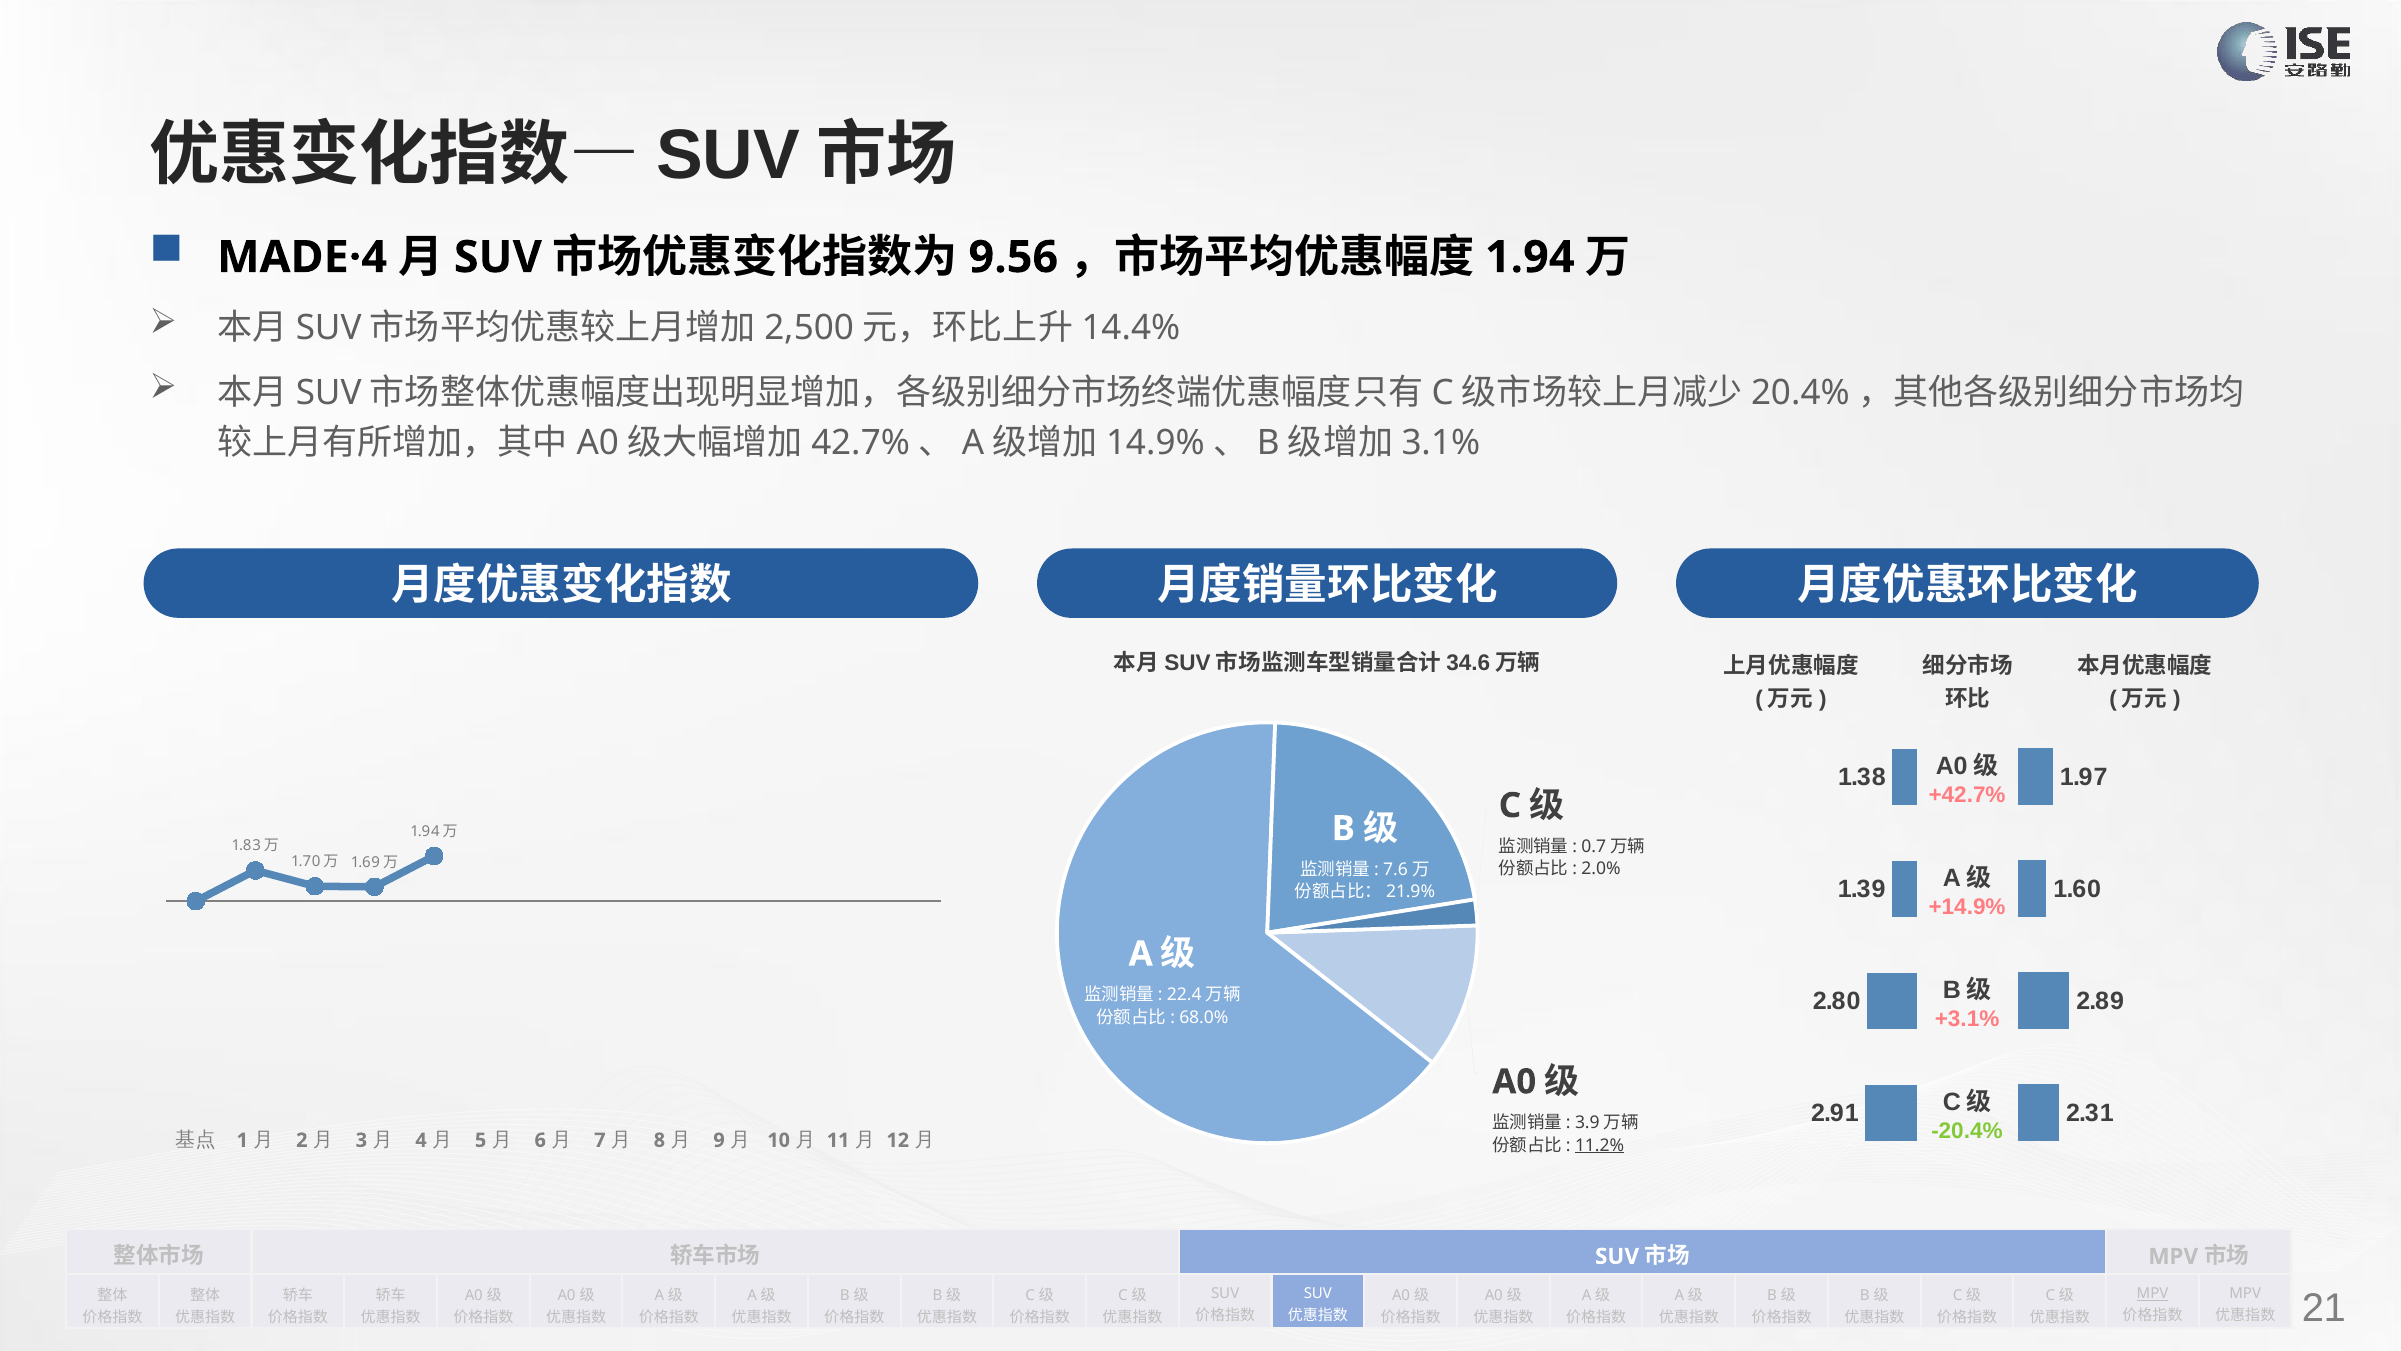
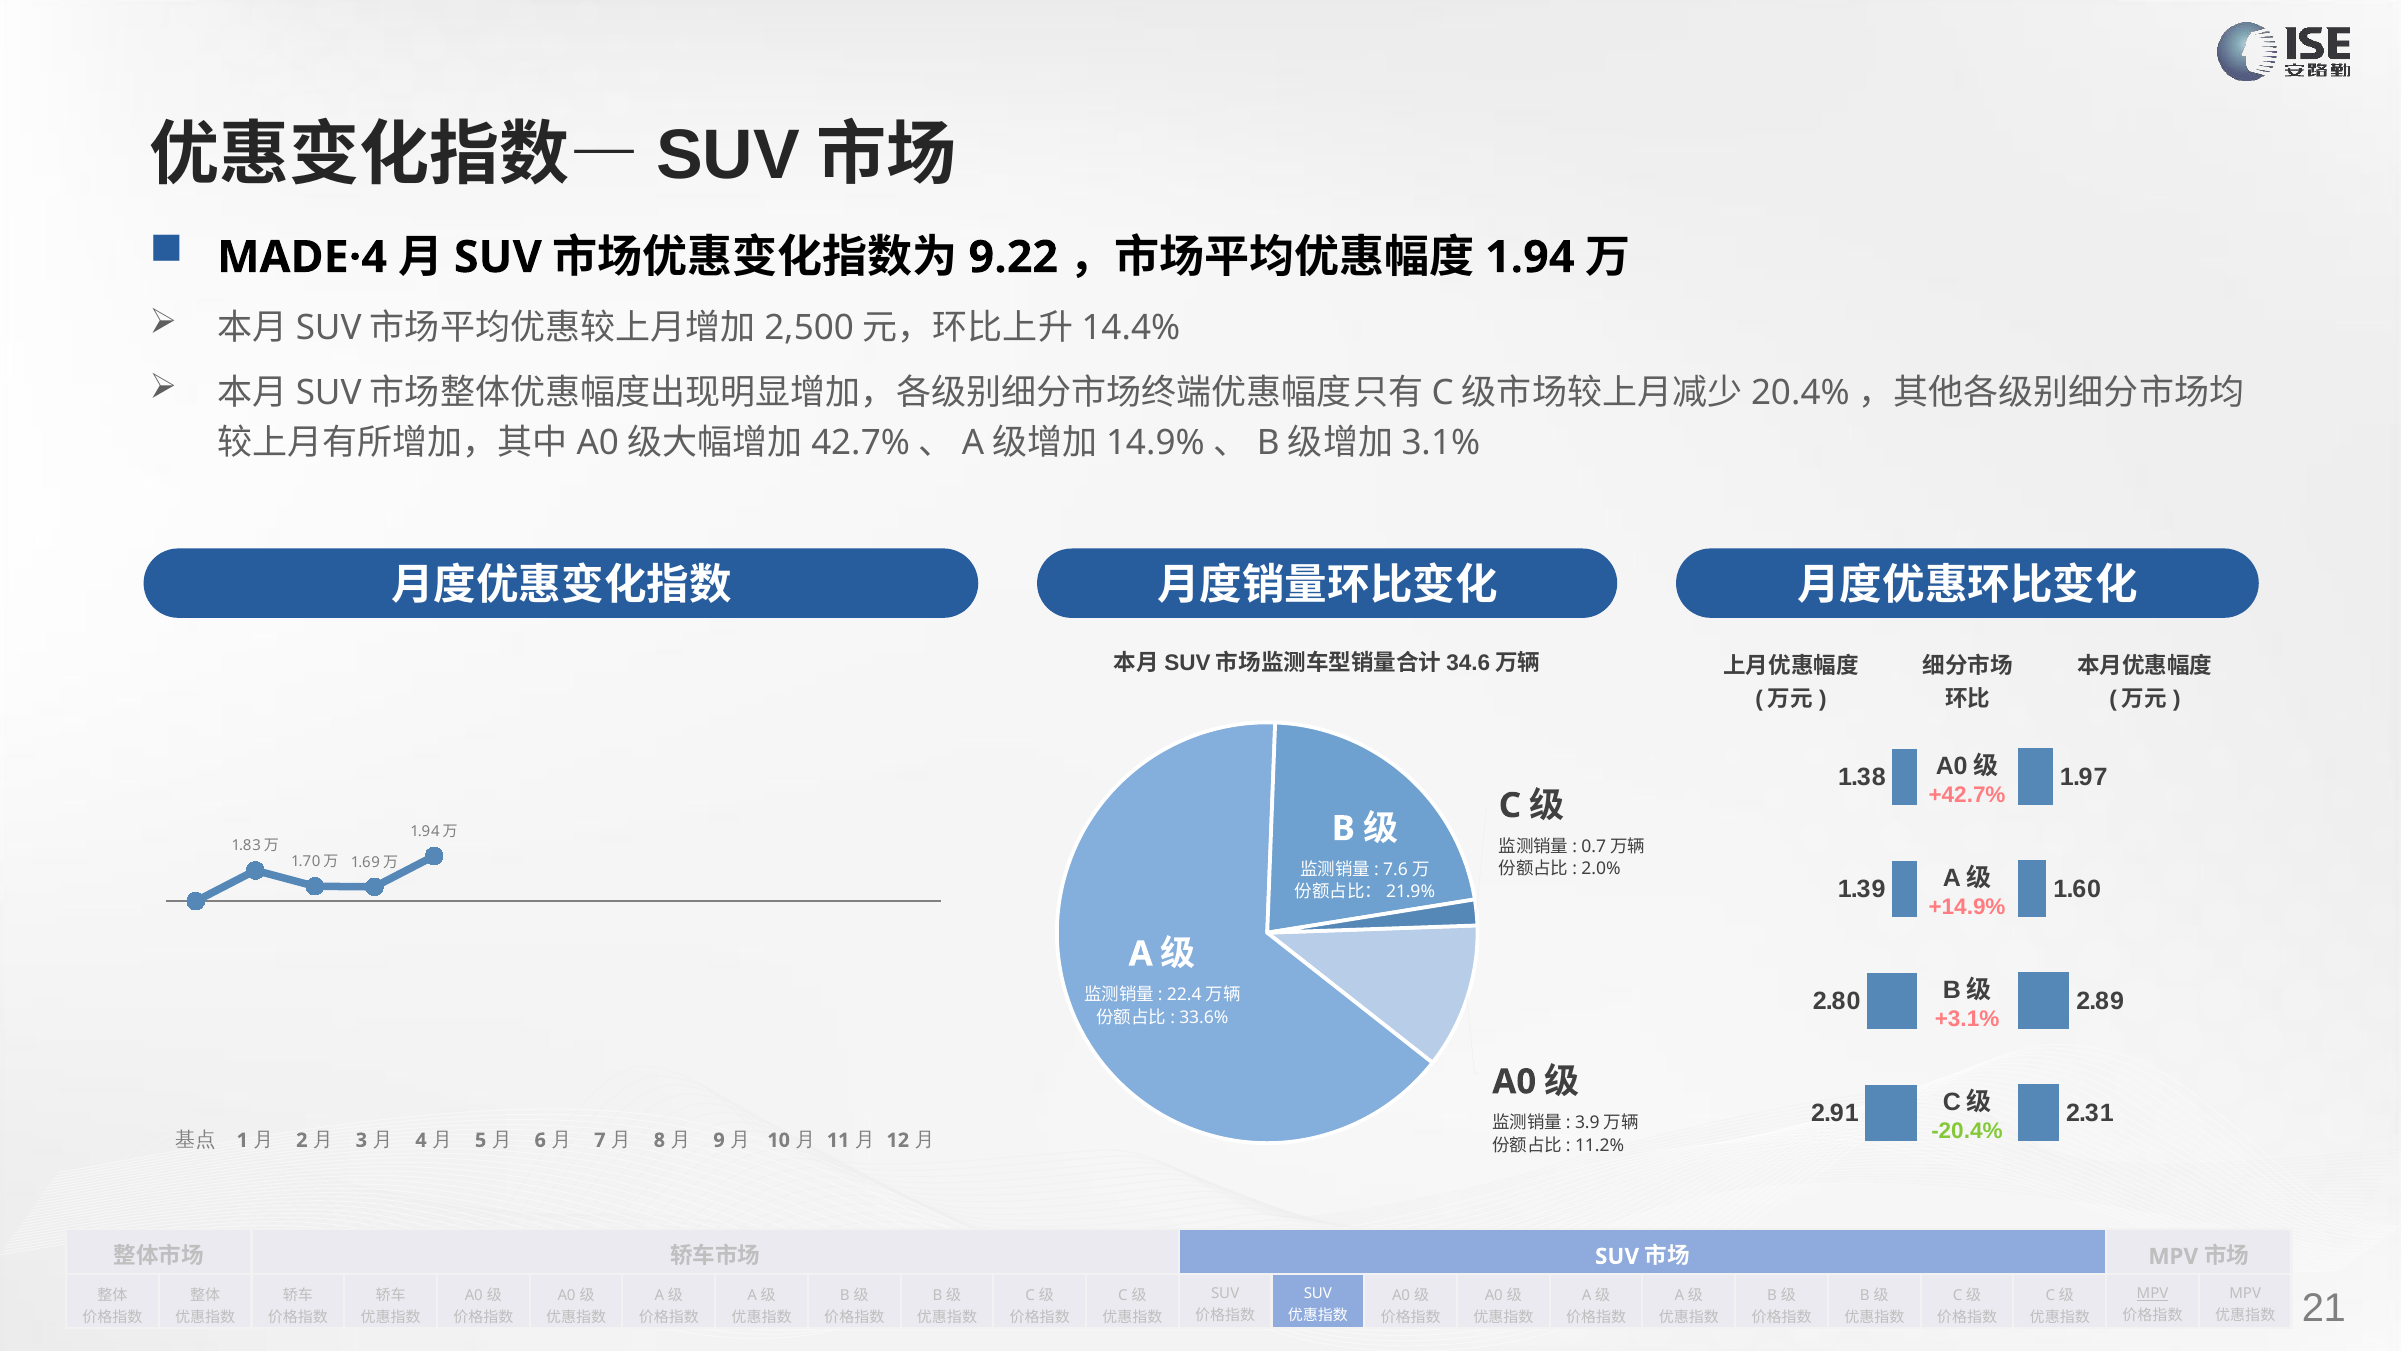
9.56: 9.56 -> 9.22 (1013, 257)
68.0%: 68.0% -> 33.6% (1204, 1017)
11.2% underline: present -> none (1600, 1145)
